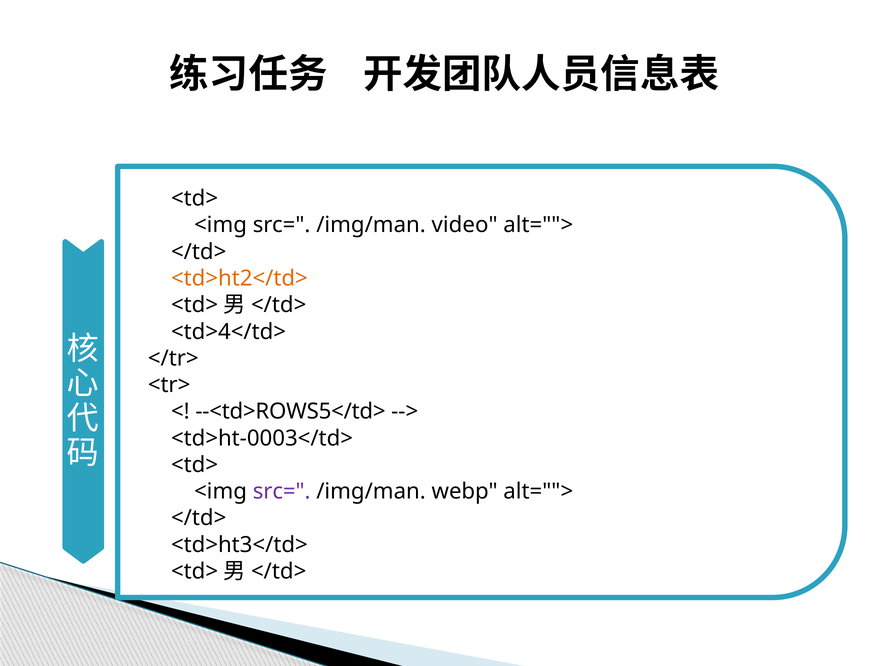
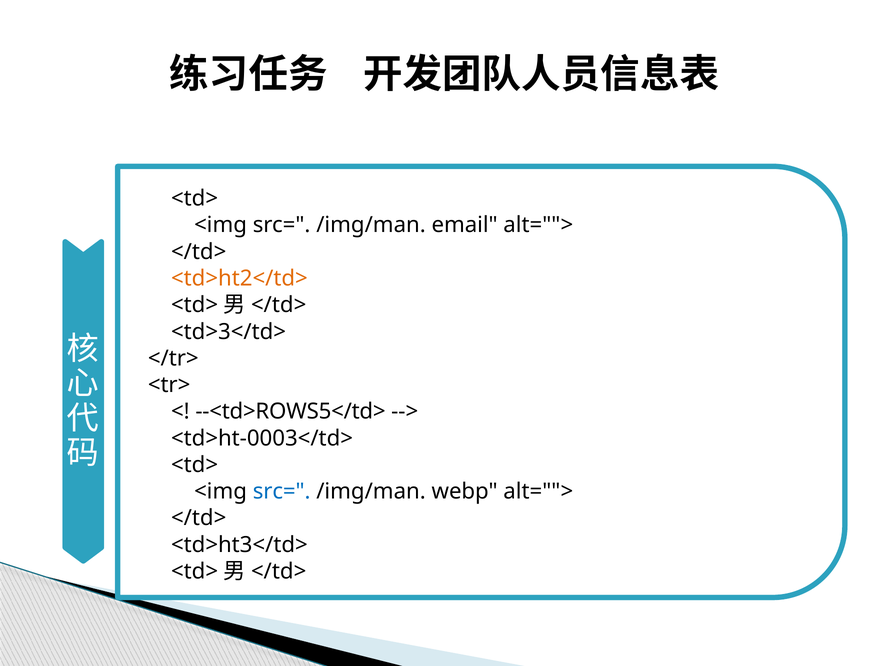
video: video -> email (465, 225)
<td>4</td>: <td>4</td> -> <td>3</td> (229, 332)
src= colour: purple -> blue (282, 492)
